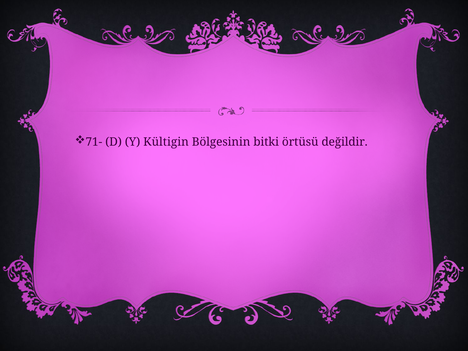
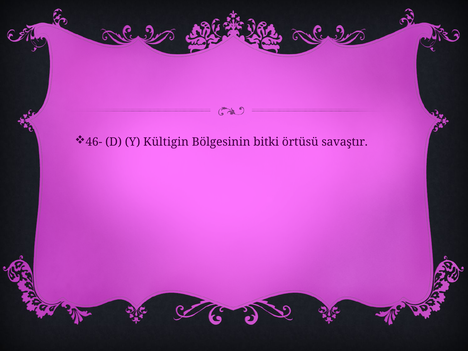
71-: 71- -> 46- (94, 142)
değildir: değildir -> savaştır (345, 142)
